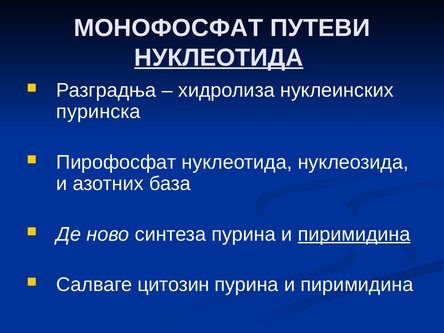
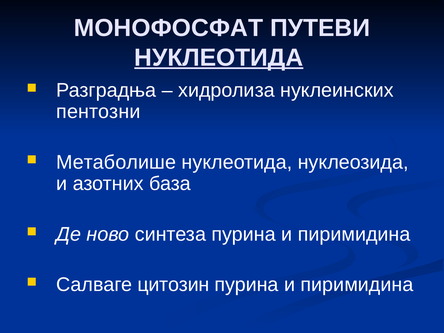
пуринска: пуринска -> пентозни (98, 112)
Пирофосфат: Пирофосфат -> Метаболише (116, 162)
пиримидина underline: present -> none (354, 234)
